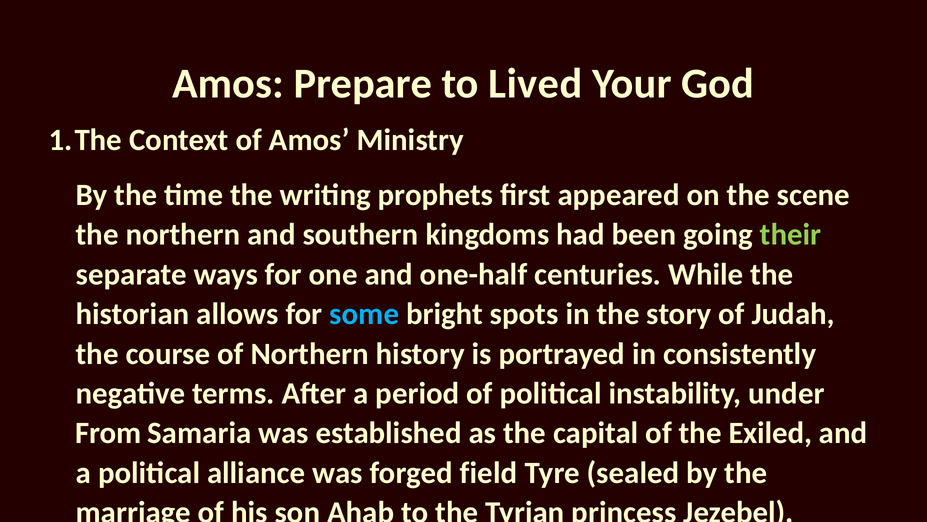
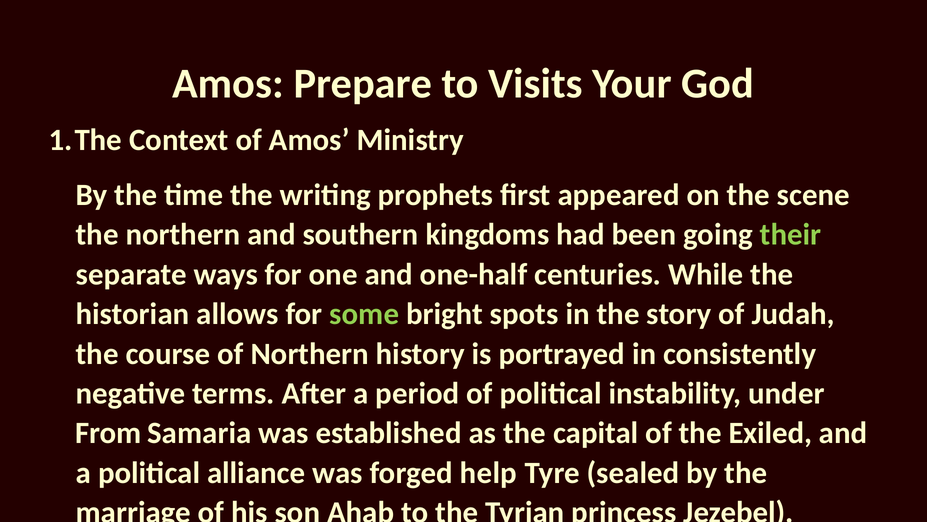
Lived: Lived -> Visits (535, 84)
some colour: light blue -> light green (364, 314)
field: field -> help (488, 472)
